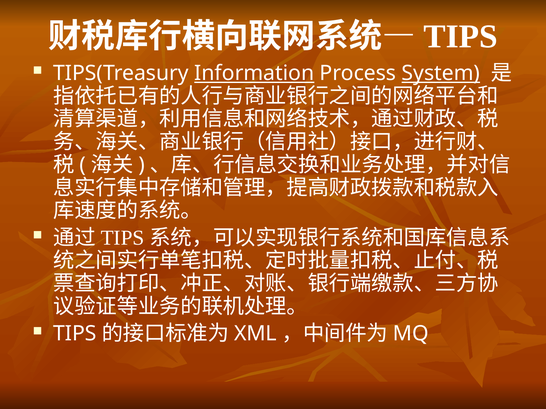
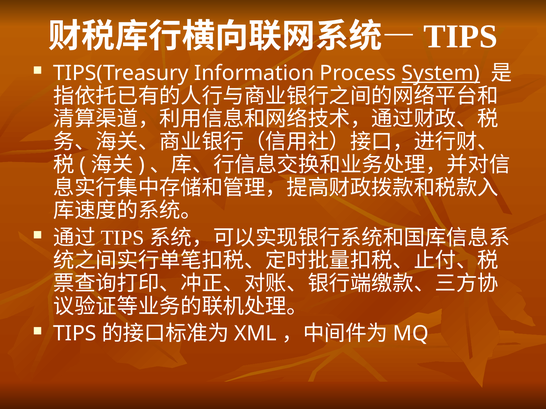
Information underline: present -> none (254, 73)
